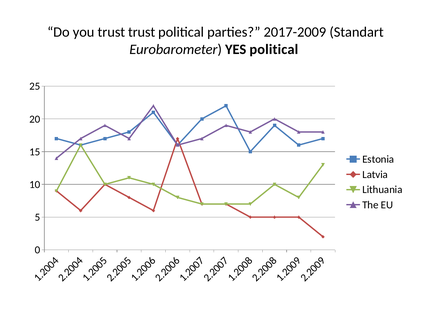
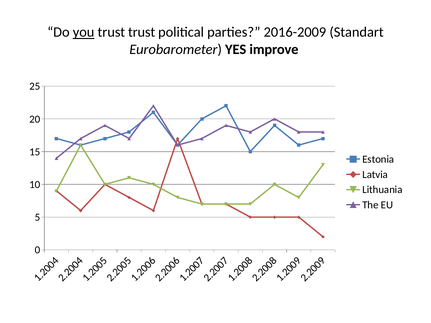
you underline: none -> present (84, 32)
2017-2009: 2017-2009 -> 2016-2009 (295, 32)
YES political: political -> improve (274, 50)
